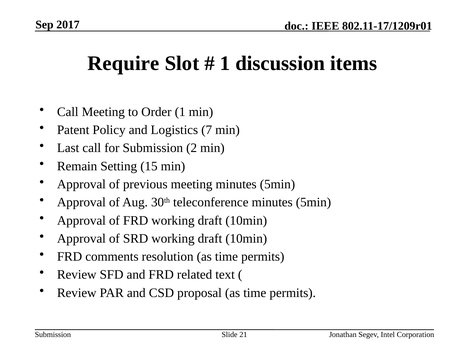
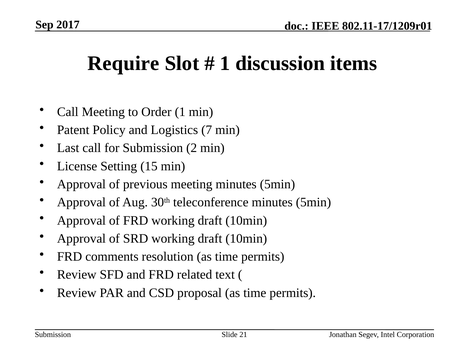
Remain: Remain -> License (77, 166)
